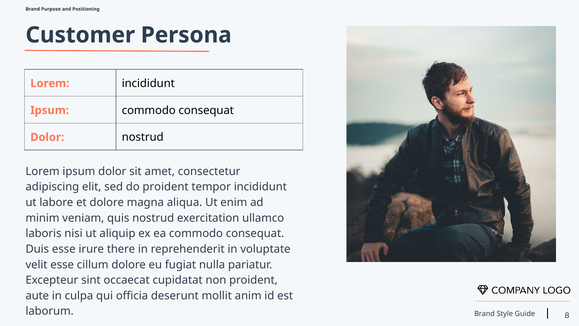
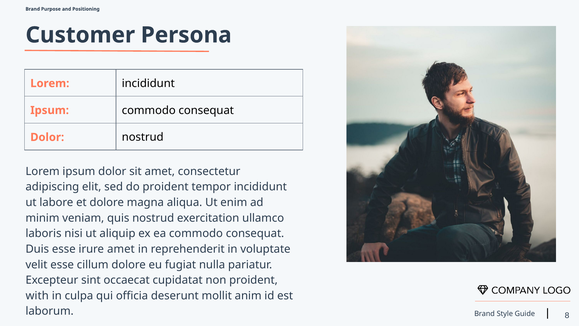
irure there: there -> amet (121, 249)
aute: aute -> with (37, 295)
